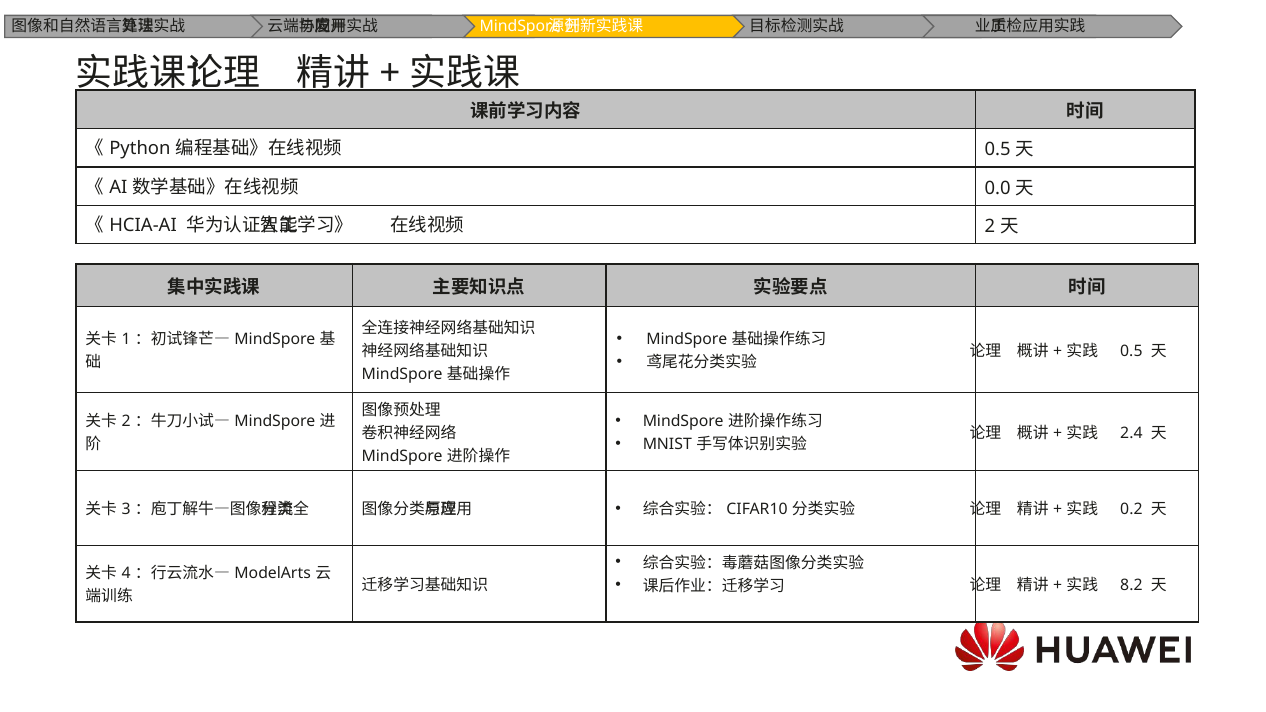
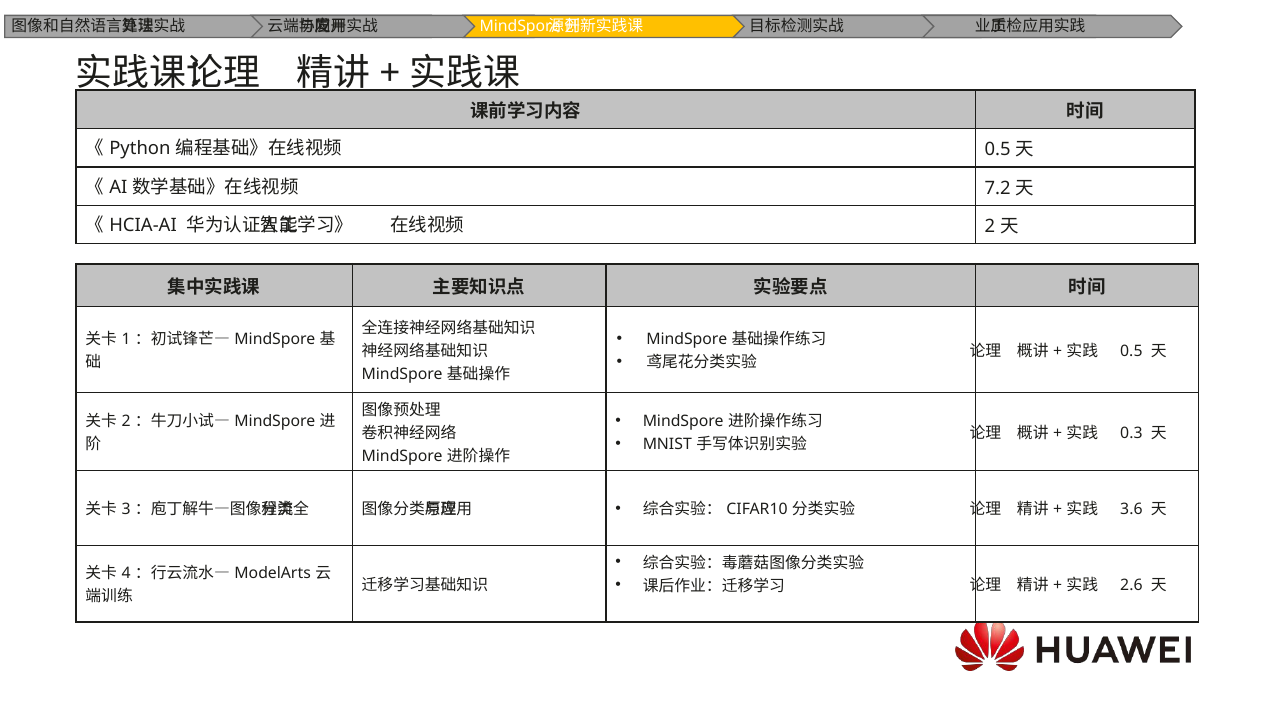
0.0: 0.0 -> 7.2 (998, 188)
2.4: 2.4 -> 0.3 (1131, 433)
0.2: 0.2 -> 3.6 (1131, 509)
8.2: 8.2 -> 2.6 (1131, 585)
